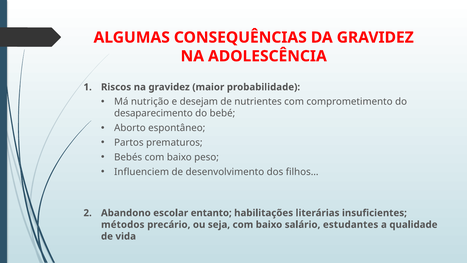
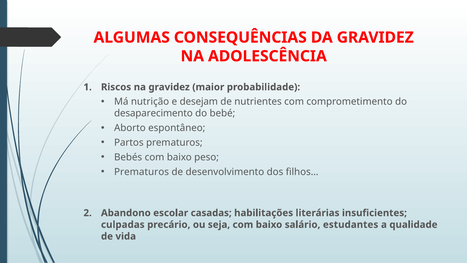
Influenciem: Influenciem -> Prematuros (142, 172)
entanto: entanto -> casadas (211, 213)
métodos: métodos -> culpadas (123, 224)
